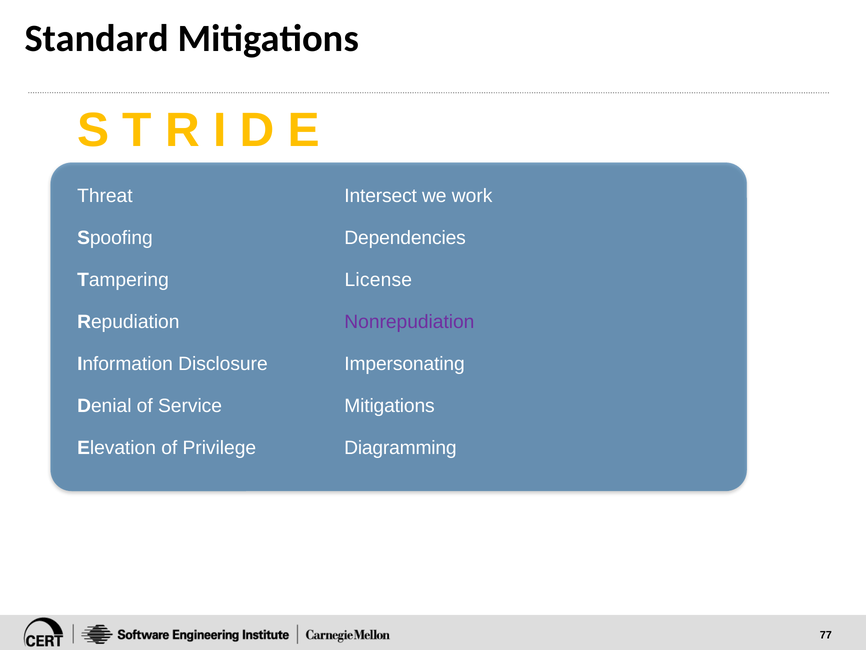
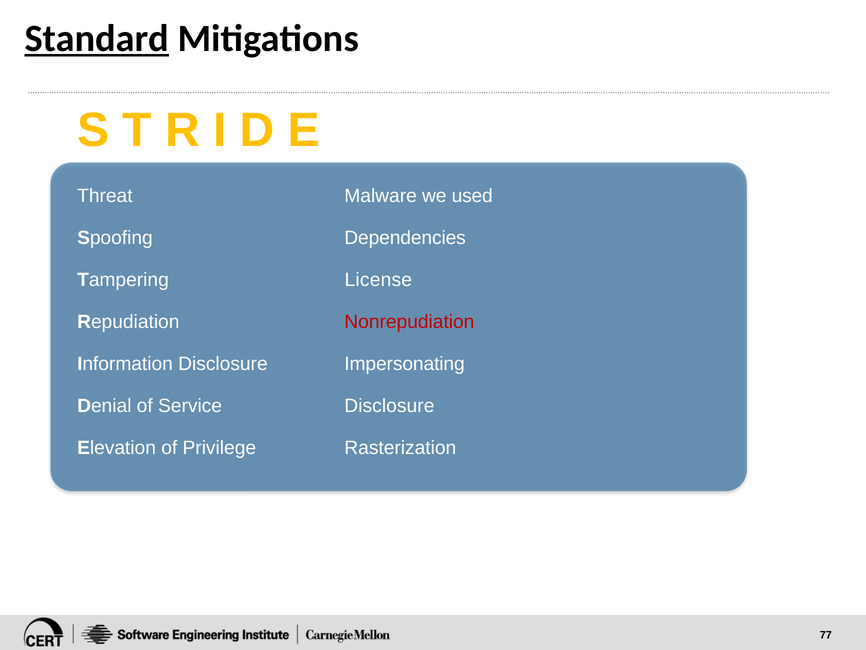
Standard underline: none -> present (97, 39)
Intersect: Intersect -> Malware (381, 196)
work: work -> used (472, 196)
Nonrepudiation colour: purple -> red (409, 322)
Service Mitigations: Mitigations -> Disclosure (389, 405)
Diagramming: Diagramming -> Rasterization (400, 447)
